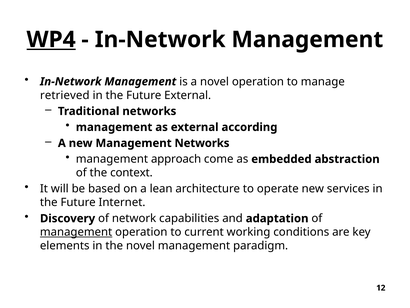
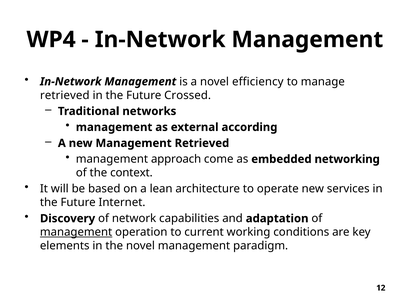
WP4 underline: present -> none (51, 40)
novel operation: operation -> efficiency (258, 81)
Future External: External -> Crossed (188, 95)
Management Networks: Networks -> Retrieved (202, 143)
abstraction: abstraction -> networking (347, 159)
